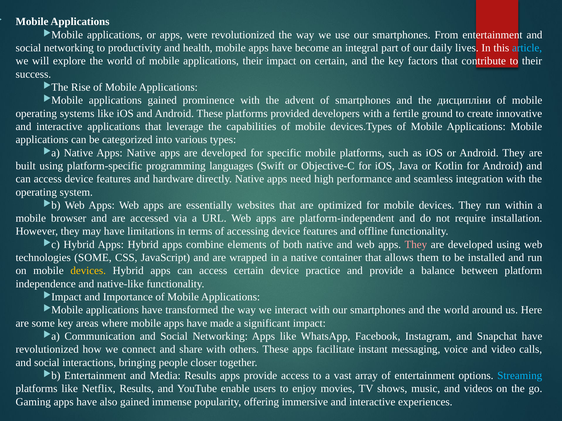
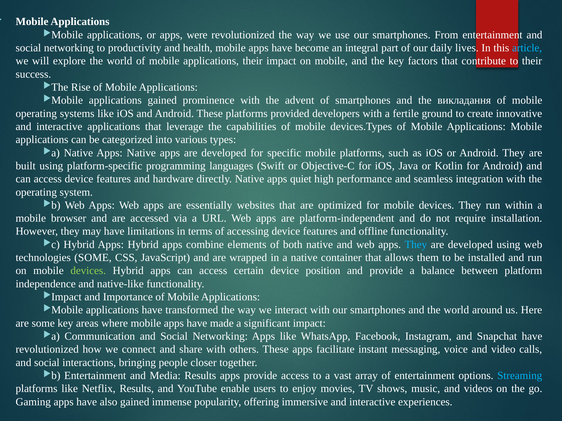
impact on certain: certain -> mobile (331, 61)
дисципліни: дисципліни -> викладання (464, 100)
need: need -> quiet (301, 179)
They colour: pink -> light blue (416, 245)
devices colour: yellow -> light green (88, 271)
practice: practice -> position (323, 271)
